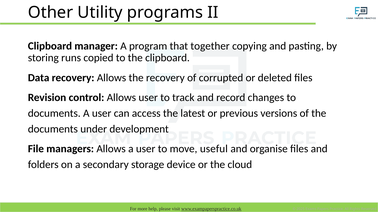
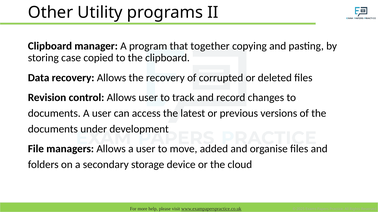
runs: runs -> case (71, 58)
useful: useful -> added (214, 149)
